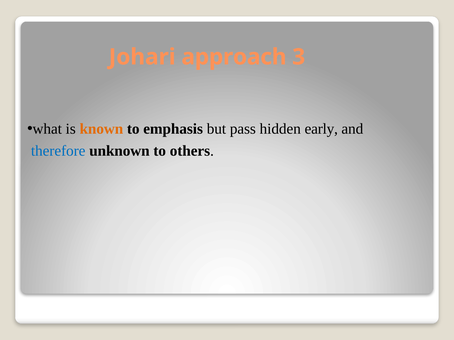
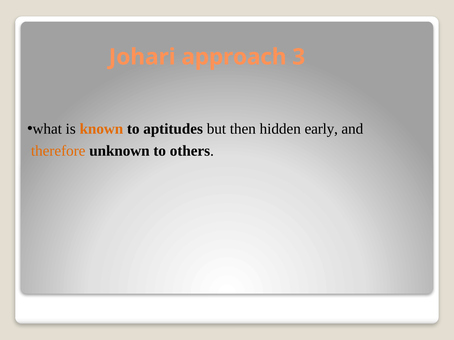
emphasis: emphasis -> aptitudes (173, 129)
pass: pass -> then (243, 129)
therefore colour: blue -> orange (58, 151)
